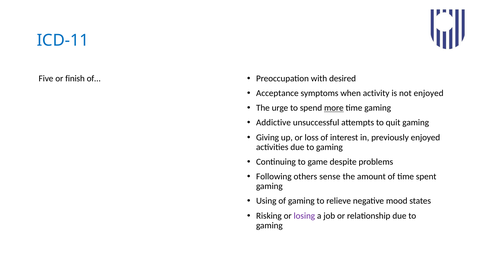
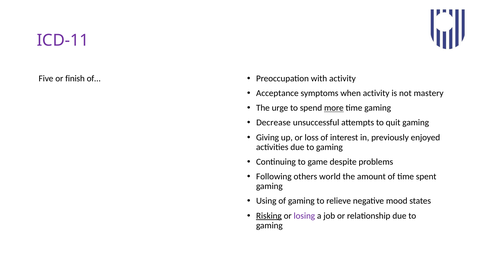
ICD-11 colour: blue -> purple (63, 40)
with desired: desired -> activity (342, 79)
not enjoyed: enjoyed -> mastery (429, 93)
Addictive: Addictive -> Decrease (273, 123)
sense: sense -> world (330, 177)
Risking underline: none -> present (269, 216)
